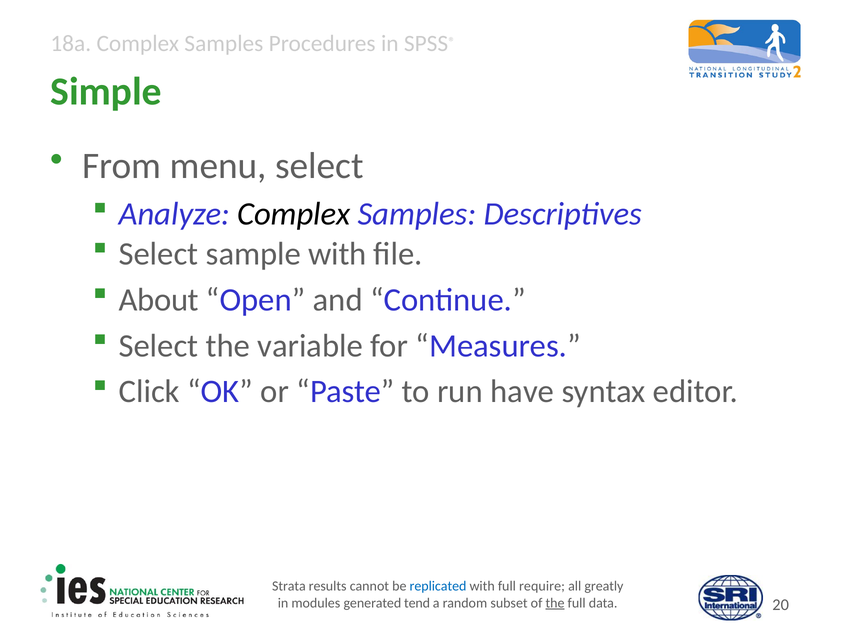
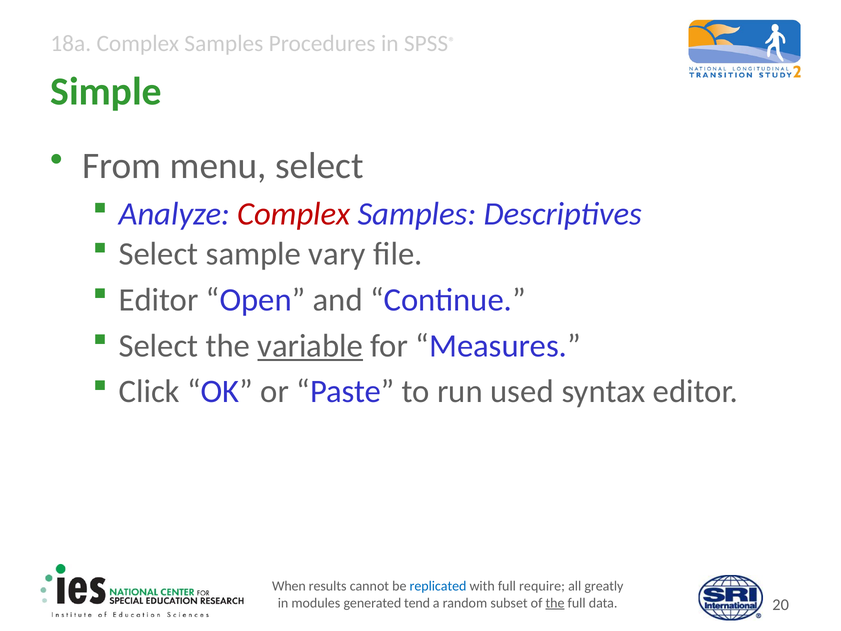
Complex colour: black -> red (294, 214)
sample with: with -> vary (337, 254)
About: About -> Editor (159, 300)
variable underline: none -> present (310, 346)
have: have -> used (522, 391)
Strata: Strata -> When (289, 586)
